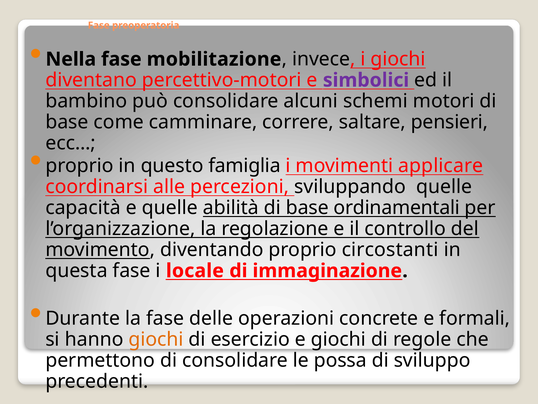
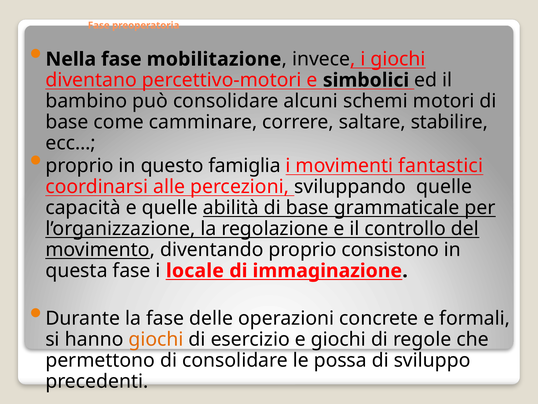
simbolici colour: purple -> black (366, 80)
pensieri: pensieri -> stabilire (449, 122)
applicare: applicare -> fantastici (441, 166)
ordinamentali: ordinamentali -> grammaticale (397, 208)
circostanti: circostanti -> consistono (390, 250)
